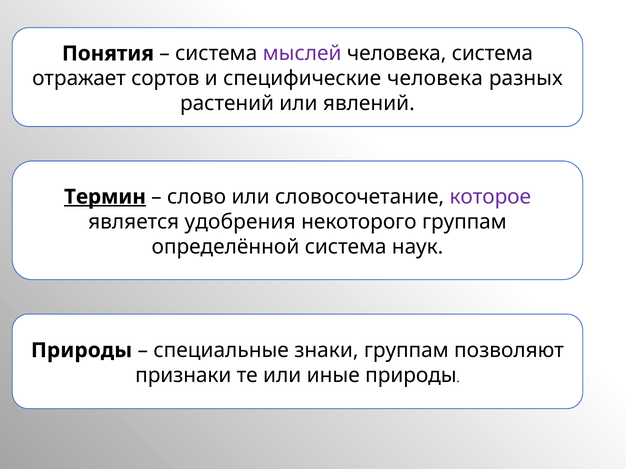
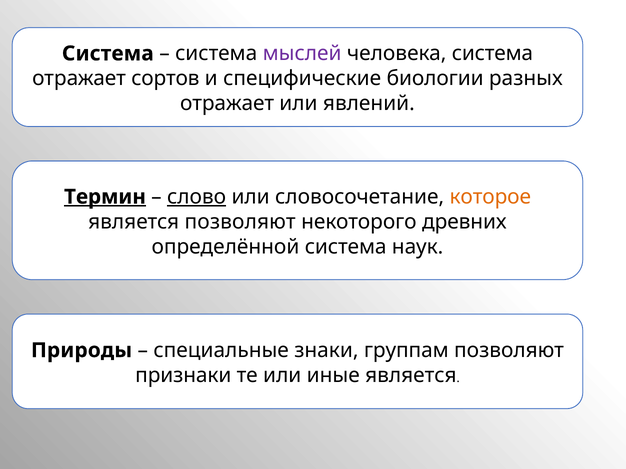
Понятия: Понятия -> Система (108, 54)
специфические человека: человека -> биологии (435, 79)
растений: растений -> отражает (227, 104)
слово underline: none -> present (197, 197)
которое colour: purple -> orange (490, 197)
является удобрения: удобрения -> позволяют (240, 222)
некоторого группам: группам -> древних (464, 222)
иные природы: природы -> является (411, 376)
